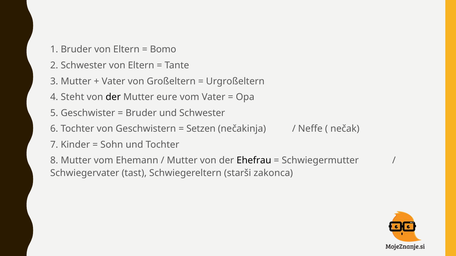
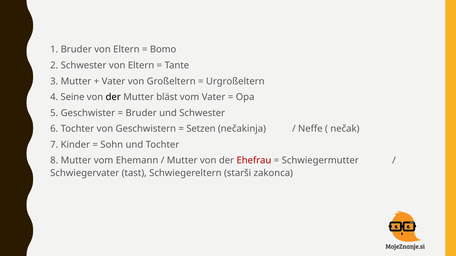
Steht: Steht -> Seine (73, 97)
eure: eure -> bläst (167, 97)
Ehefrau colour: black -> red (254, 161)
